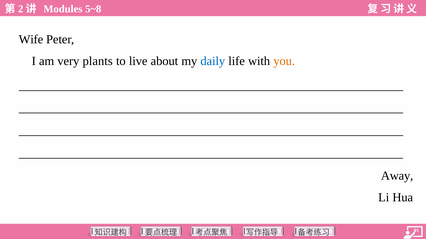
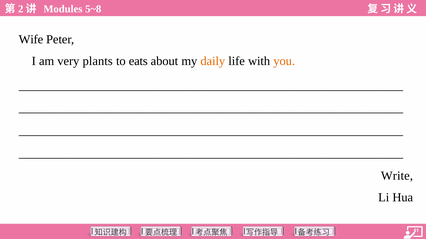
live: live -> eats (138, 61)
daily colour: blue -> orange (213, 61)
Away: Away -> Write (397, 176)
